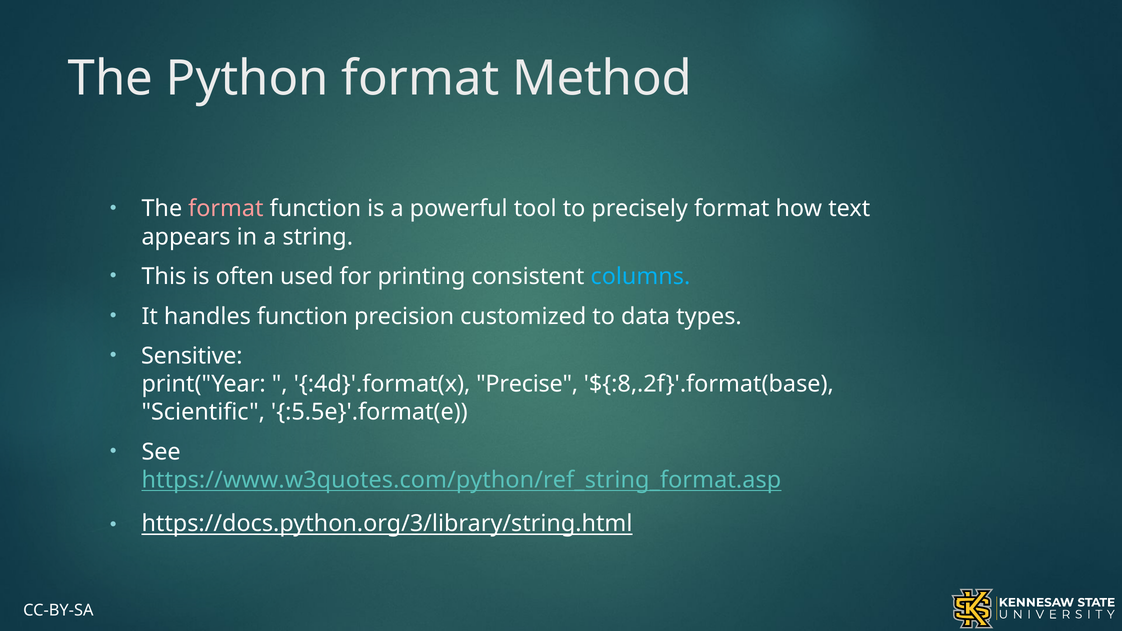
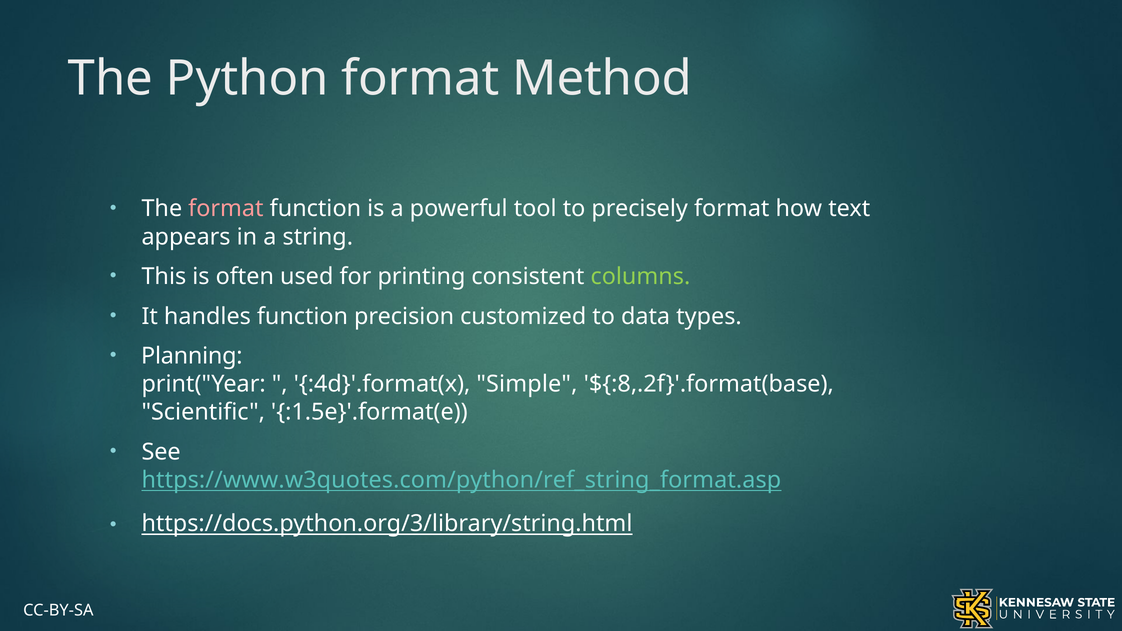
columns colour: light blue -> light green (640, 277)
Sensitive: Sensitive -> Planning (192, 356)
Precise: Precise -> Simple (527, 384)
:5.5e}'.format(e: :5.5e}'.format(e -> :1.5e}'.format(e (369, 412)
